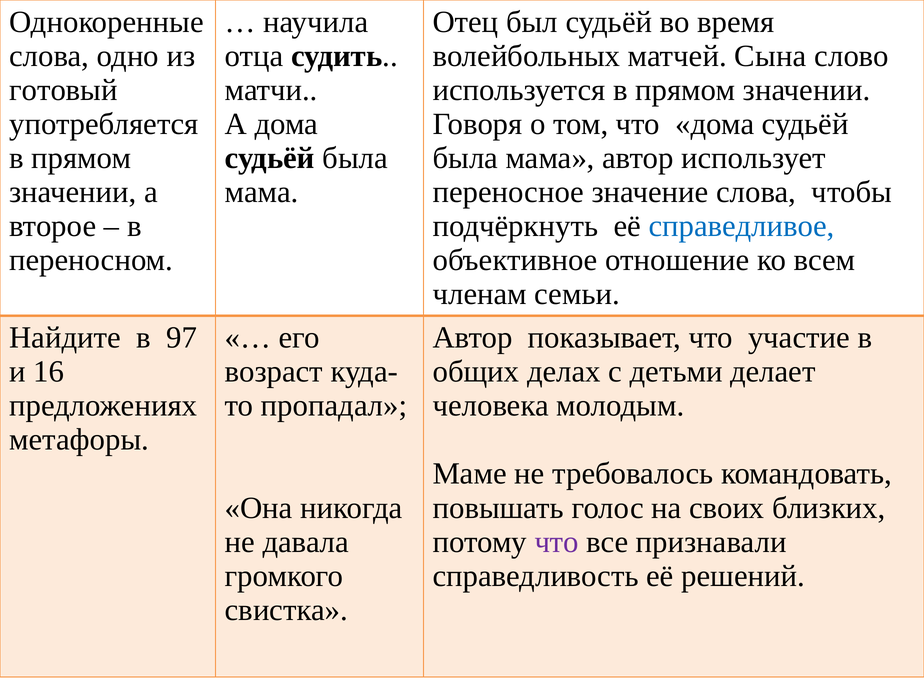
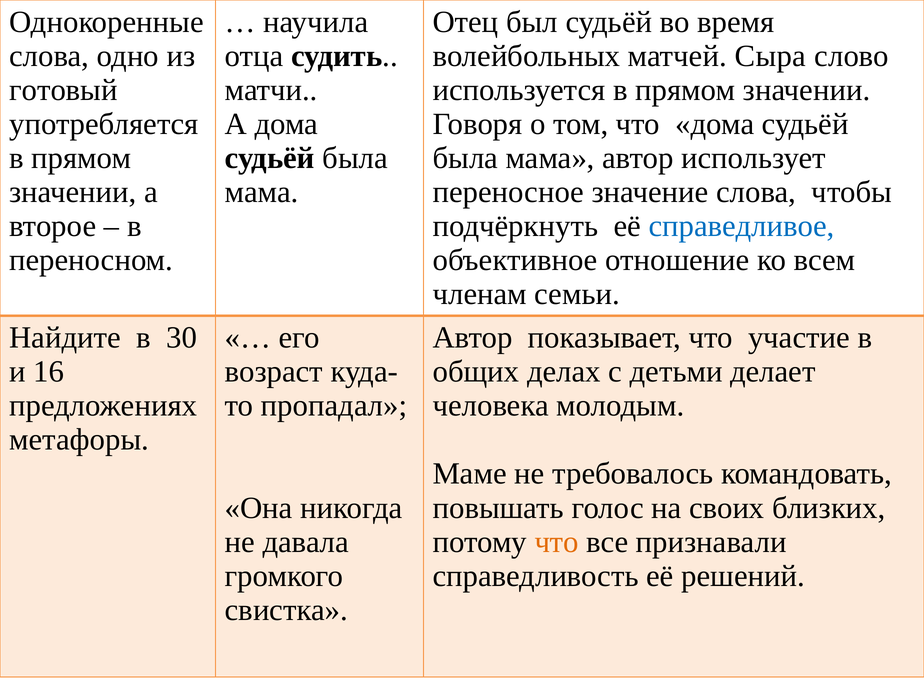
Сына: Сына -> Сыра (770, 56)
97: 97 -> 30 (182, 338)
что colour: purple -> orange (557, 542)
